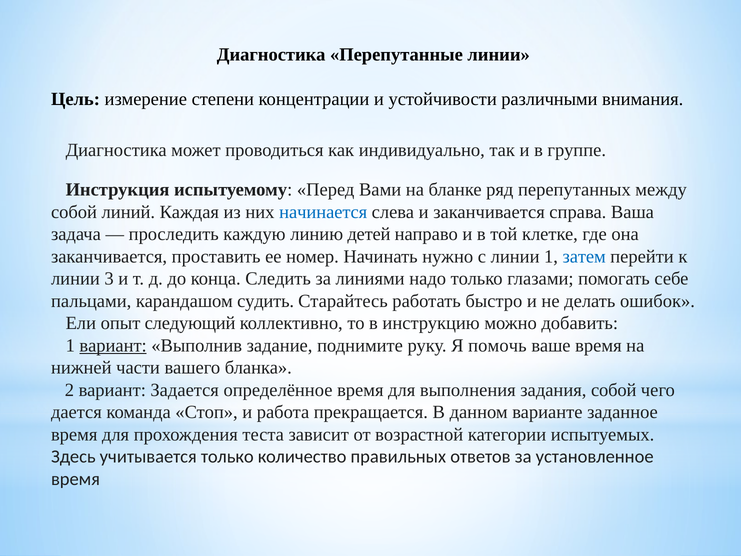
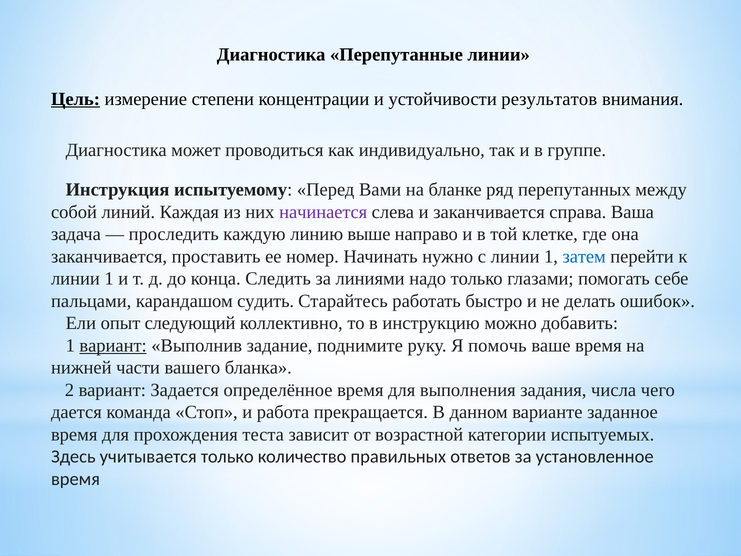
Цель underline: none -> present (75, 99)
различными: различными -> результатов (549, 99)
начинается colour: blue -> purple (323, 212)
детей: детей -> выше (369, 234)
3: 3 -> 1 (109, 279)
задания собой: собой -> числа (614, 390)
